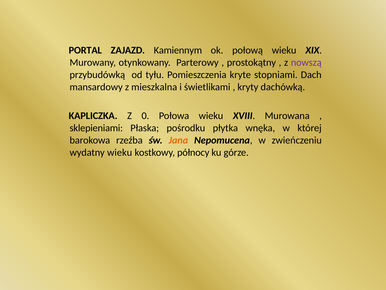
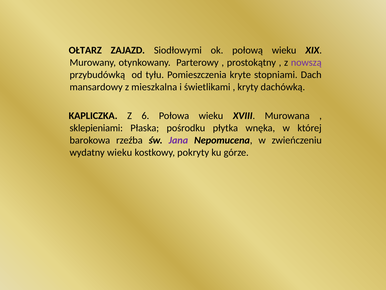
PORTAL: PORTAL -> OŁTARZ (85, 50)
Kamiennym: Kamiennym -> Siodłowymi (178, 50)
0: 0 -> 6 (145, 116)
Jana colour: orange -> purple (178, 140)
północy: północy -> pokryty (193, 152)
